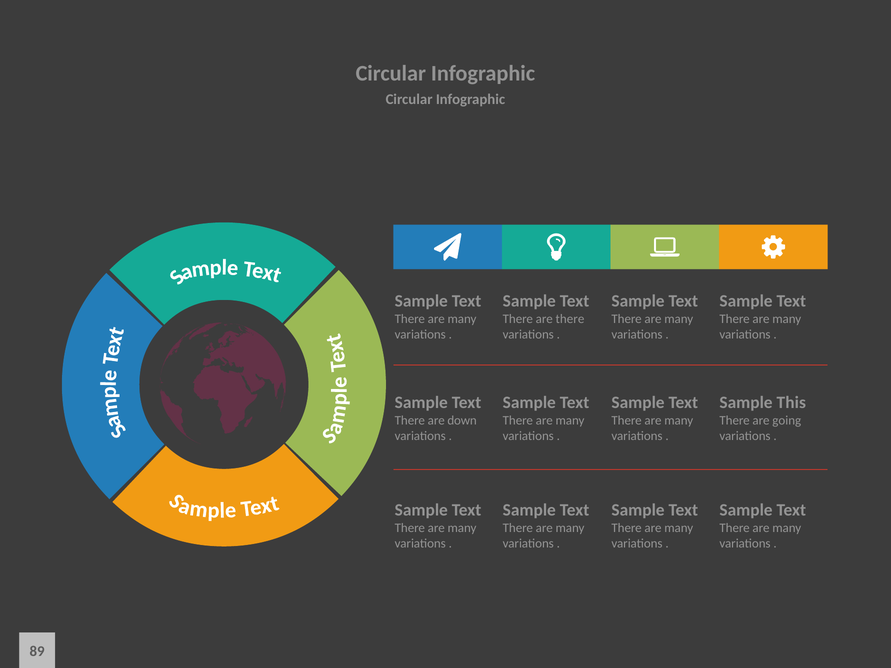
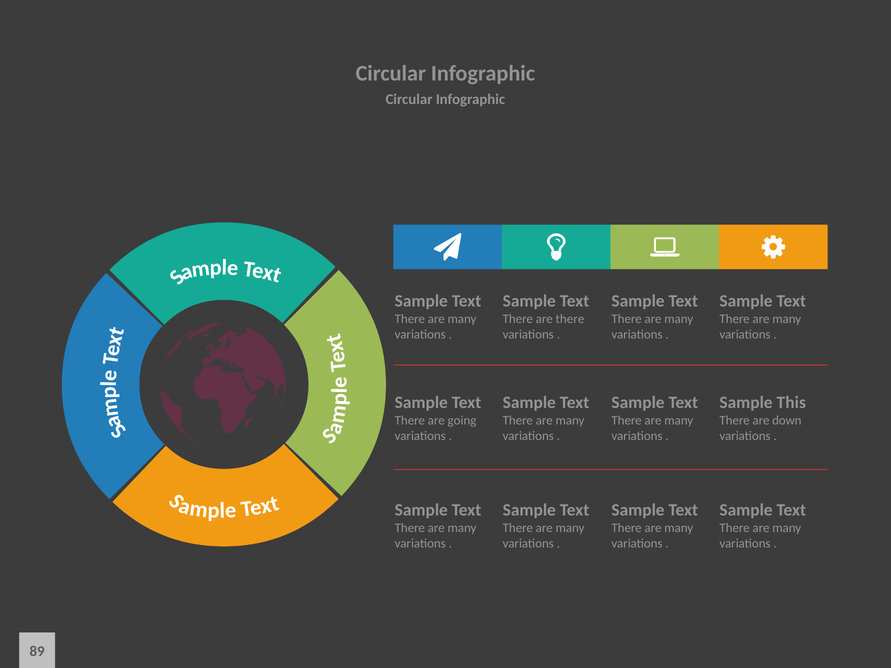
down: down -> going (462, 421)
going: going -> down (787, 421)
